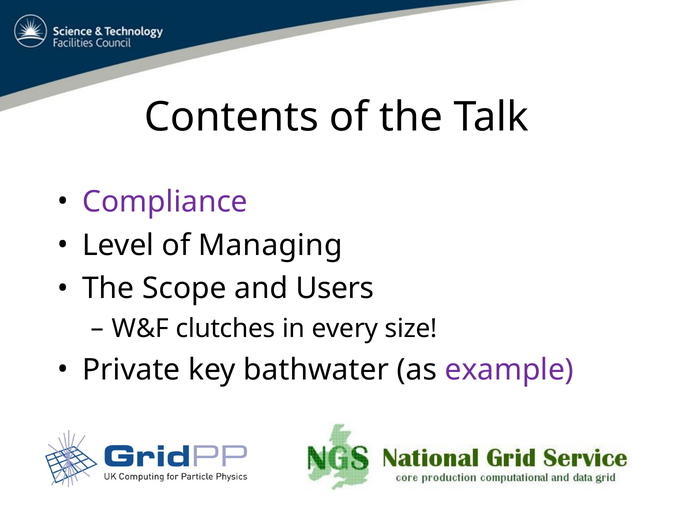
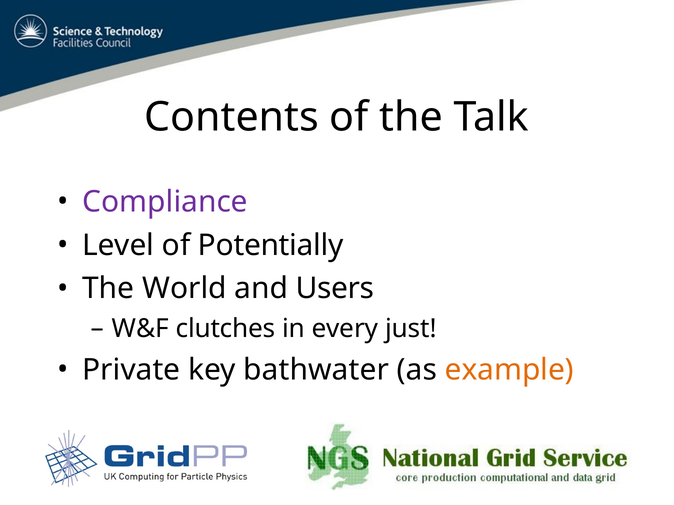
Managing: Managing -> Potentially (271, 245)
Scope: Scope -> World (184, 289)
size: size -> just (411, 329)
example colour: purple -> orange (509, 370)
